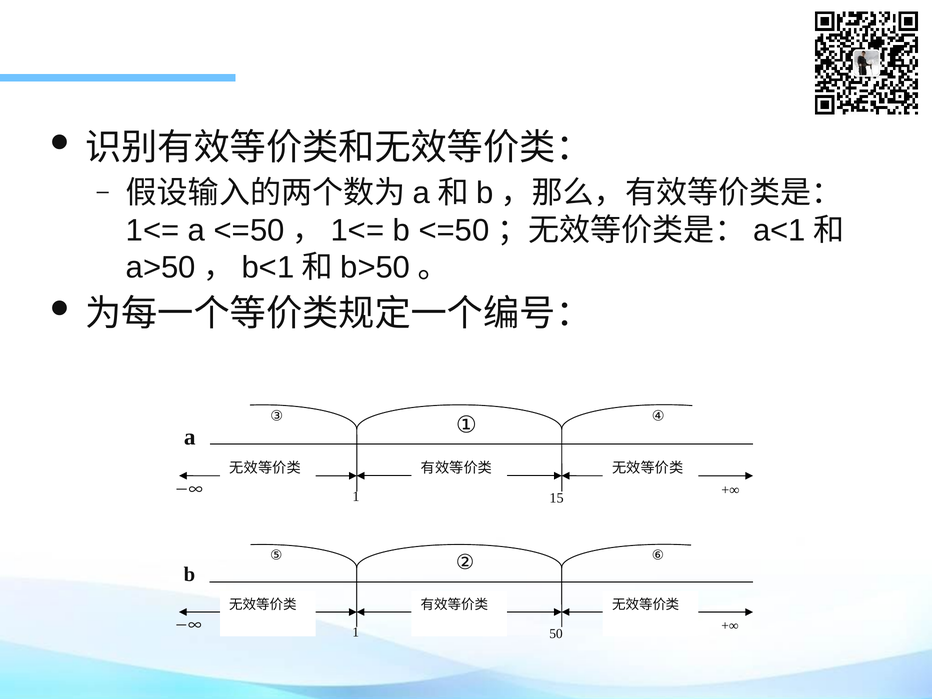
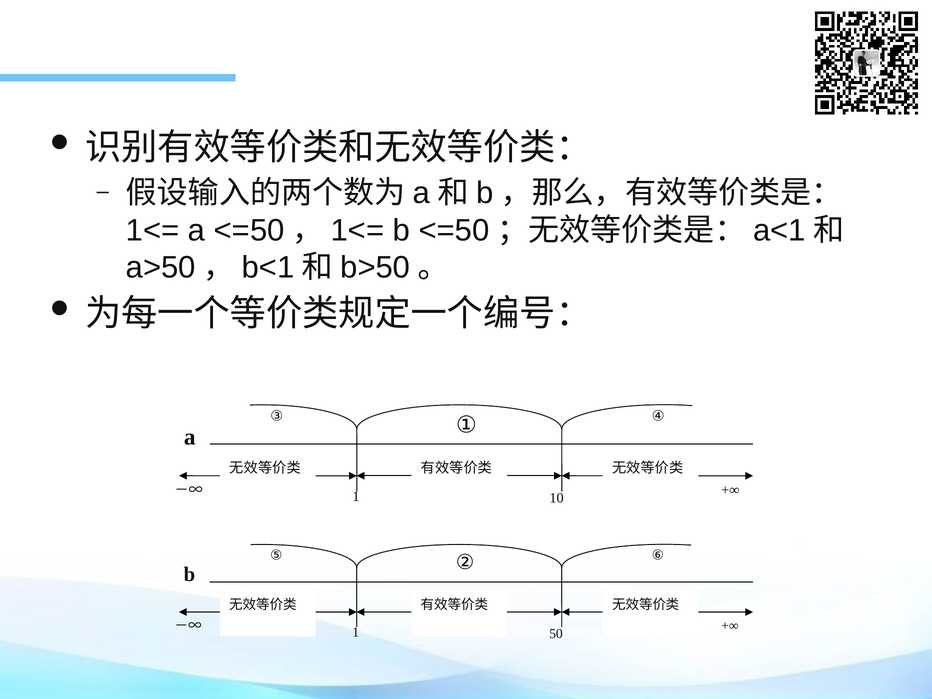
15: 15 -> 10 (557, 498)
